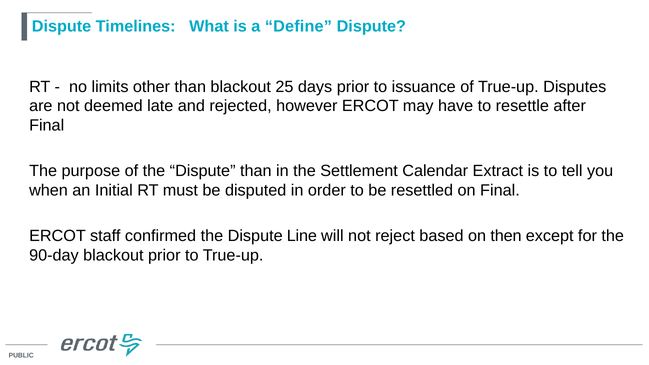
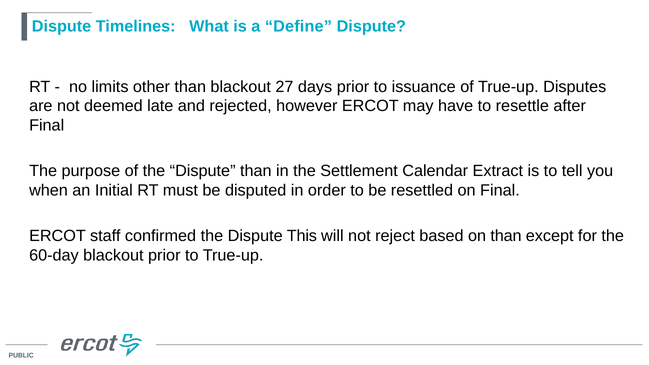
25: 25 -> 27 (284, 87)
Line: Line -> This (302, 236)
on then: then -> than (506, 236)
90-day: 90-day -> 60-day (54, 255)
